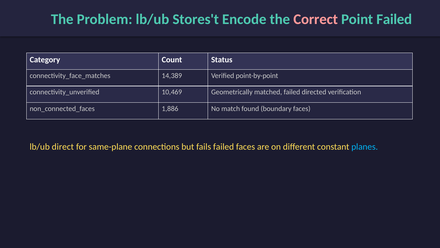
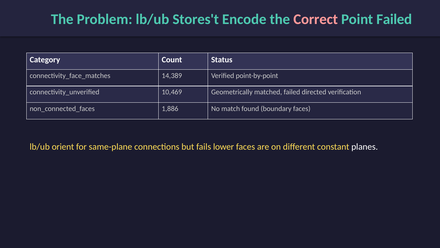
direct: direct -> orient (63, 146)
fails failed: failed -> lower (224, 146)
planes colour: light blue -> white (365, 146)
